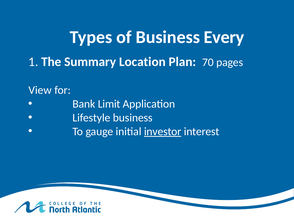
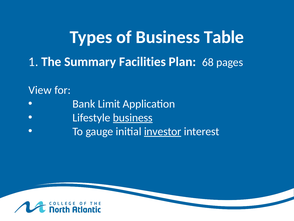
Every: Every -> Table (224, 37)
Location: Location -> Facilities (142, 62)
70: 70 -> 68 (208, 62)
business underline: none -> present (133, 117)
